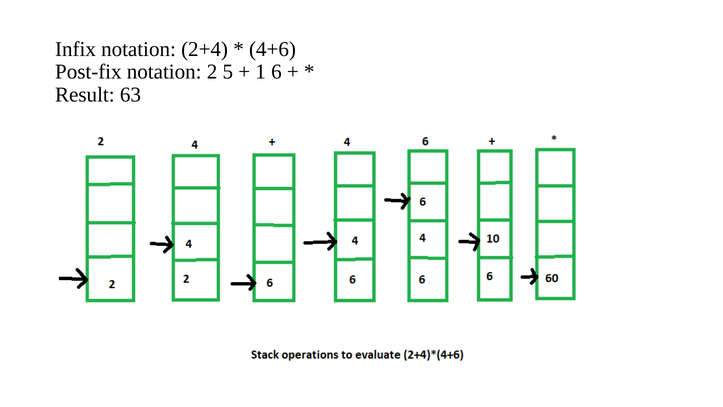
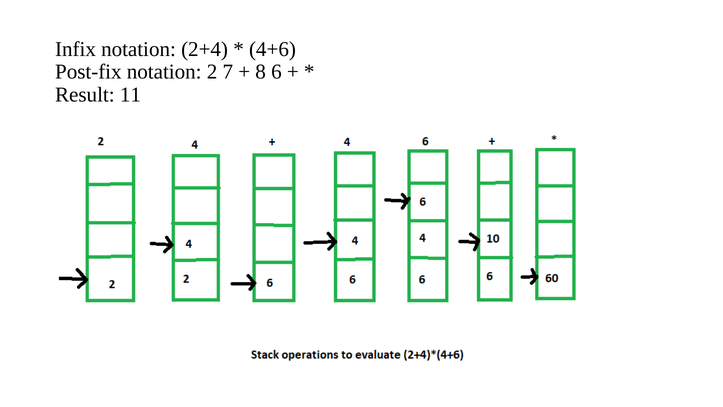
5: 5 -> 7 (228, 72)
1: 1 -> 8 (261, 72)
63: 63 -> 11 (130, 95)
